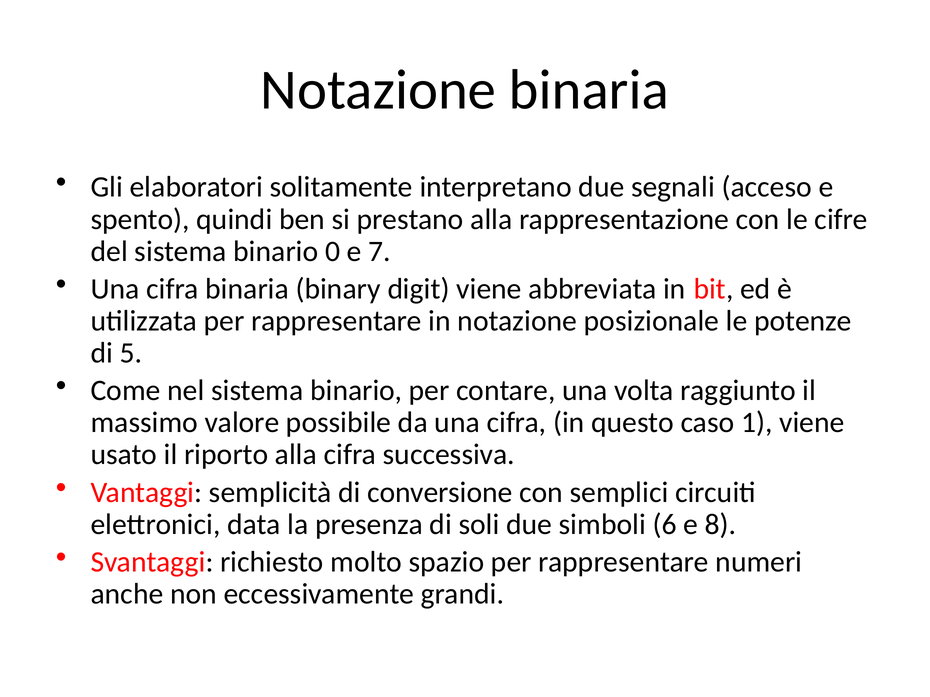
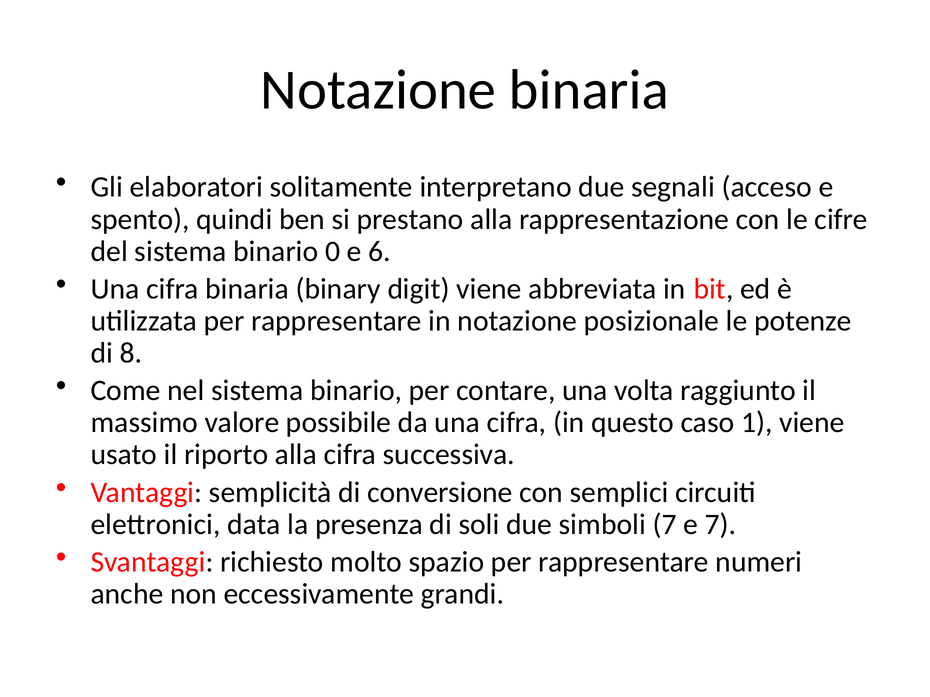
7: 7 -> 6 (380, 251)
5: 5 -> 8 (131, 353)
simboli 6: 6 -> 7 (665, 525)
e 8: 8 -> 7 (721, 525)
